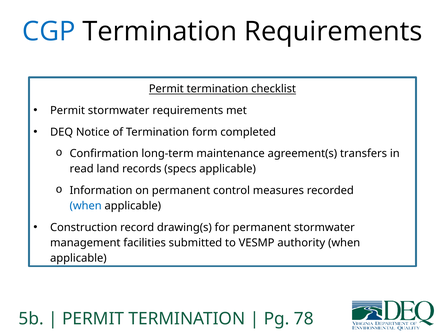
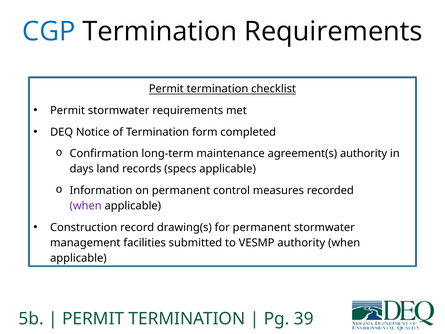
agreement(s transfers: transfers -> authority (364, 153)
read: read -> days (82, 169)
when colour: blue -> purple (86, 206)
78: 78 -> 39 (304, 318)
